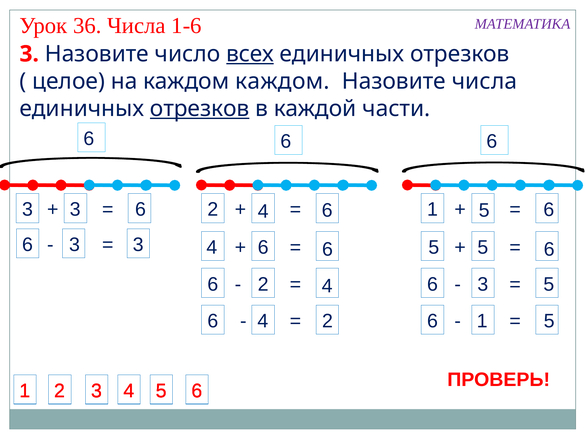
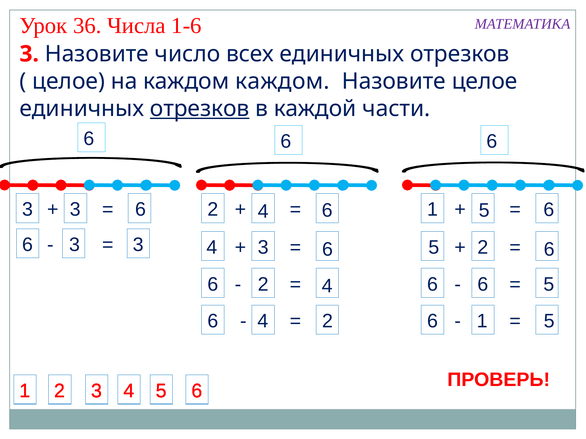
всех underline: present -> none (250, 54)
Назовите числа: числа -> целое (485, 81)
6: 6 -> 3 (263, 248)
5: 5 -> 2 (483, 248)
3: 3 -> 6 (483, 285)
